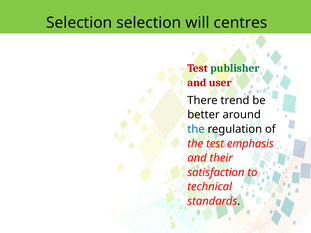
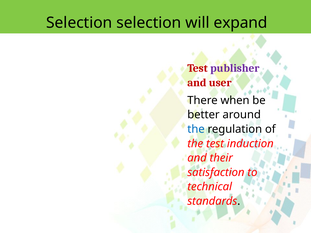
centres: centres -> expand (241, 23)
publisher colour: green -> purple (235, 68)
trend: trend -> when (235, 101)
emphasis: emphasis -> induction (250, 144)
